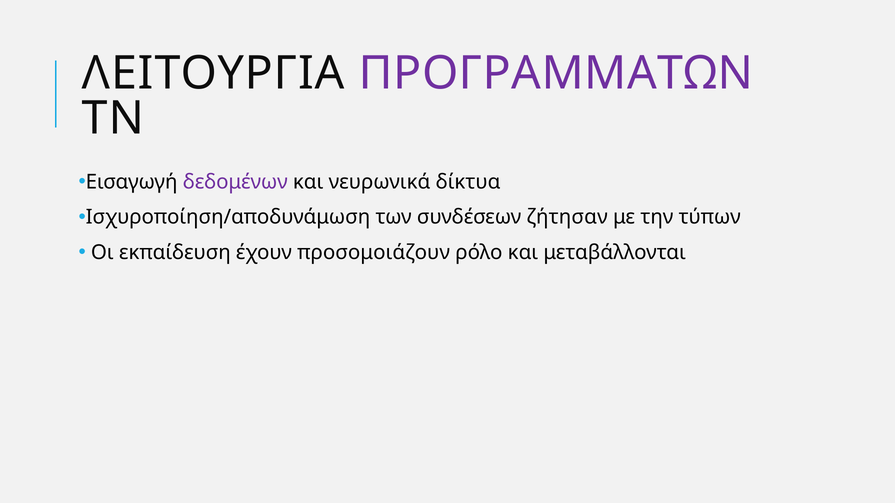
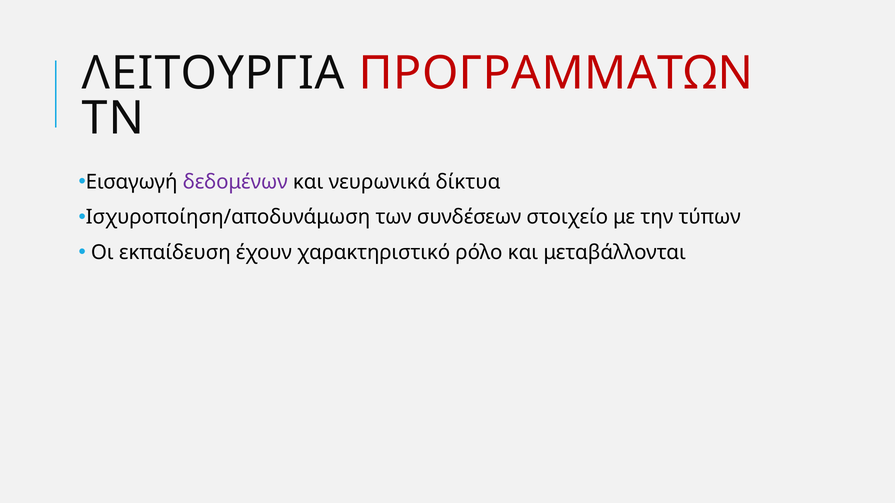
ΠΡΟΓΡΑΜΜΑΤΩΝ colour: purple -> red (556, 74)
ζήτησαν: ζήτησαν -> στοιχείο (567, 217)
προσομοιάζουν: προσομοιάζουν -> χαρακτηριστικό (374, 253)
